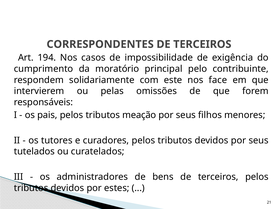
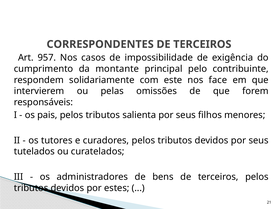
194: 194 -> 957 (47, 58)
moratório: moratório -> montante (117, 69)
meação: meação -> salienta (139, 115)
